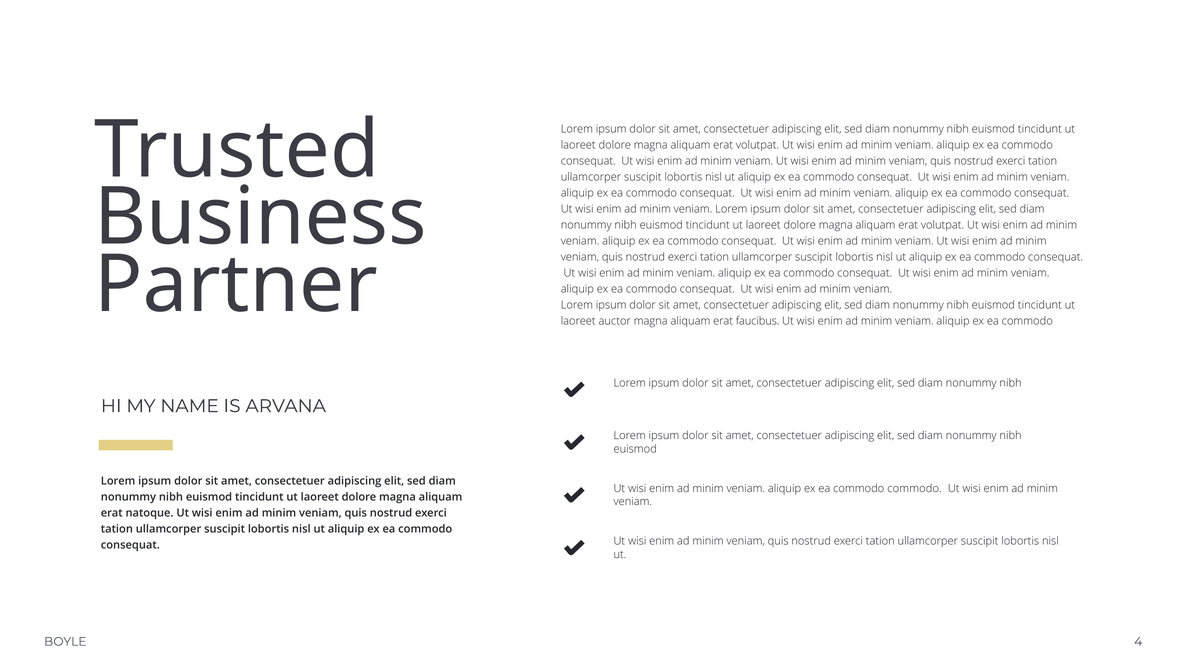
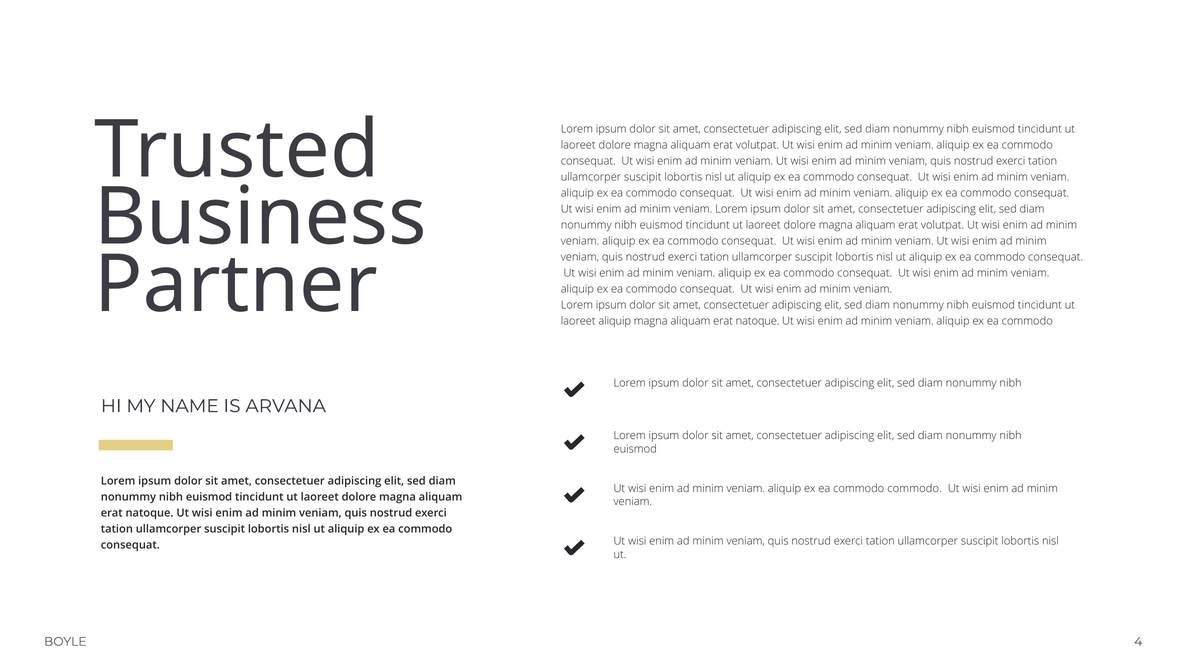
laoreet auctor: auctor -> aliquip (615, 321)
faucibus: faucibus -> natoque (758, 321)
